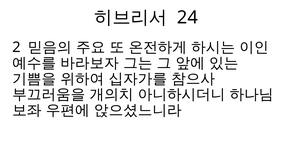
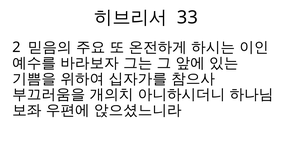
24: 24 -> 33 (187, 18)
